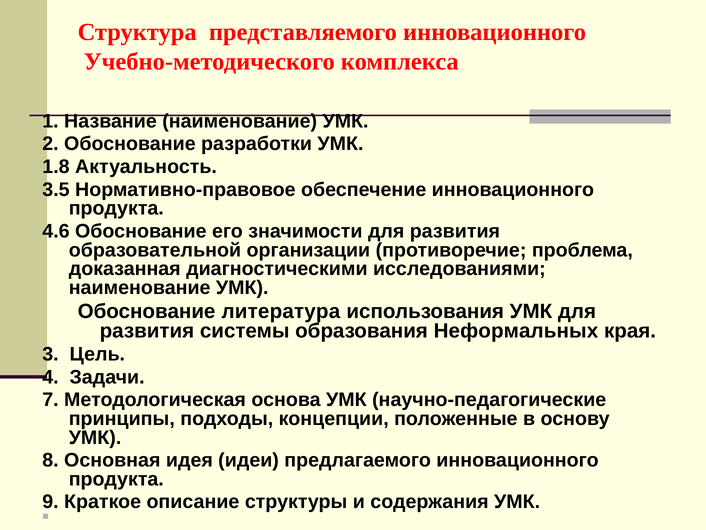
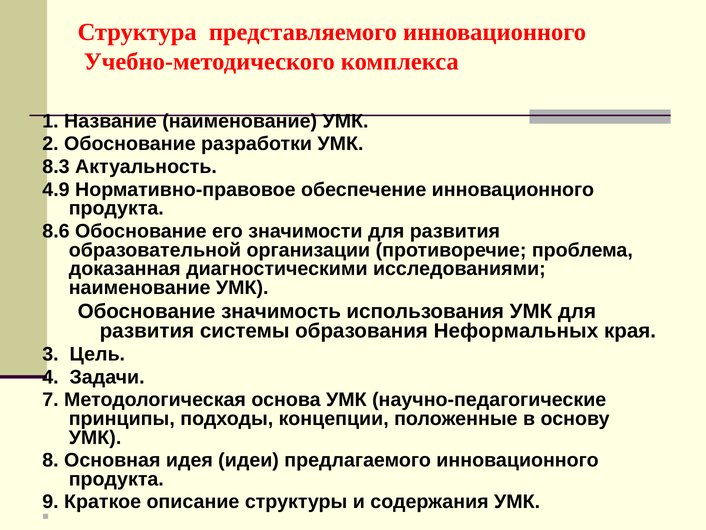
1.8: 1.8 -> 8.3 (56, 167)
3.5: 3.5 -> 4.9 (56, 189)
4.6: 4.6 -> 8.6 (56, 231)
литература: литература -> значимость (281, 311)
